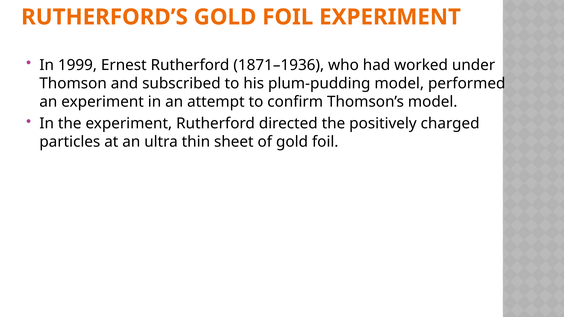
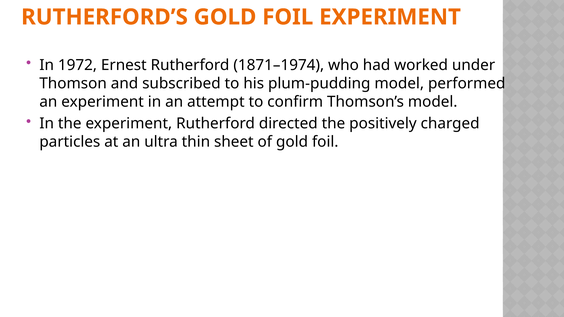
1999: 1999 -> 1972 (77, 65)
1871–1936: 1871–1936 -> 1871–1974 (279, 65)
